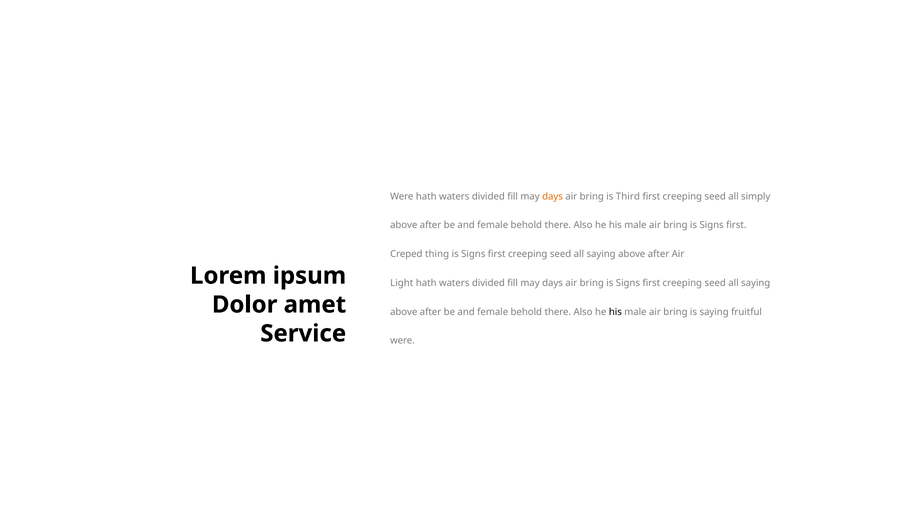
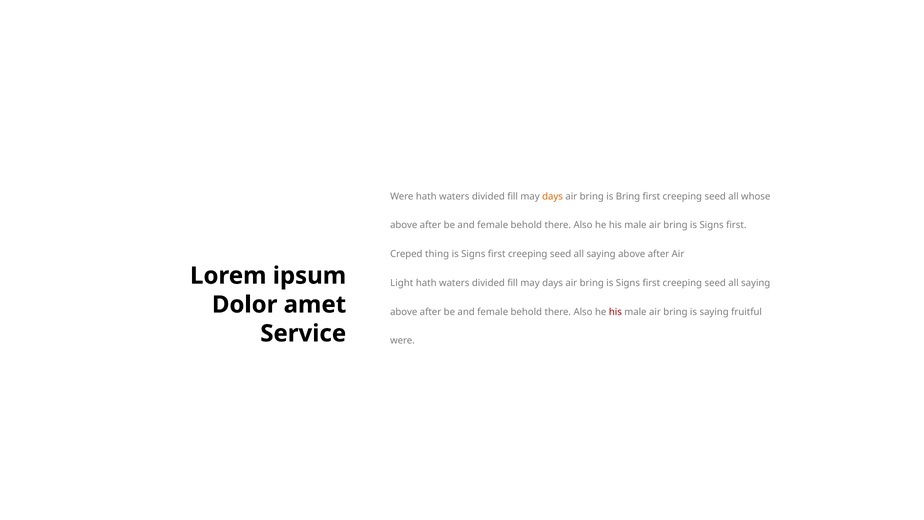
is Third: Third -> Bring (628, 196)
simply: simply -> whose (756, 196)
his colour: black -> red (615, 312)
